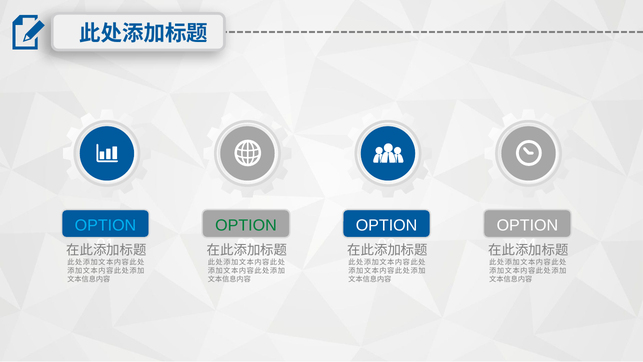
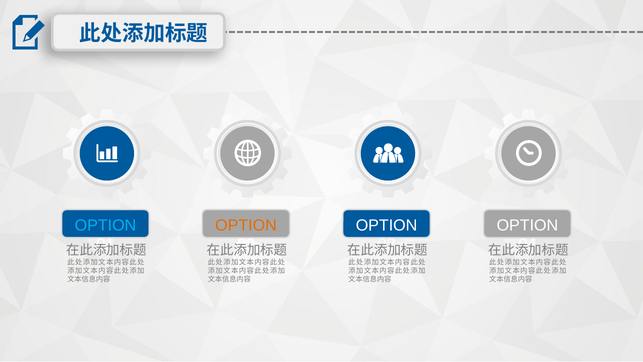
OPTION colour: green -> orange (246, 225)
